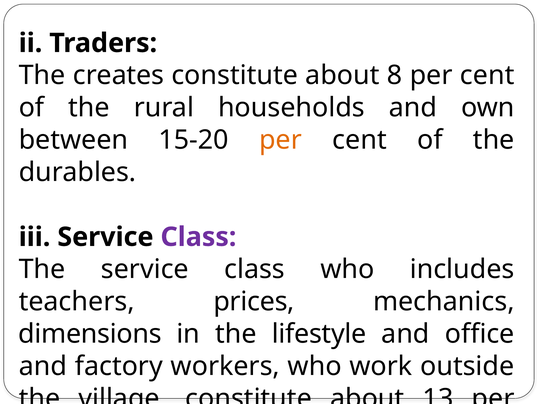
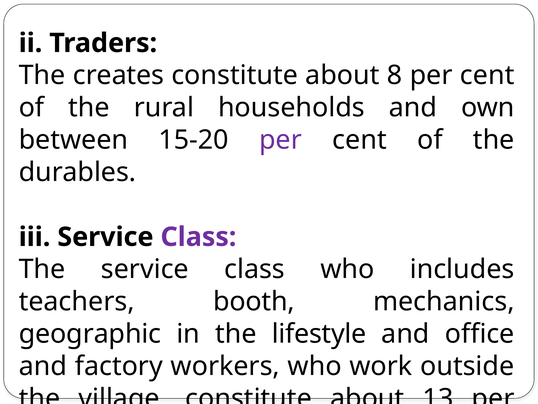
per colour: orange -> purple (280, 140)
prices: prices -> booth (254, 301)
dimensions: dimensions -> geographic (90, 334)
